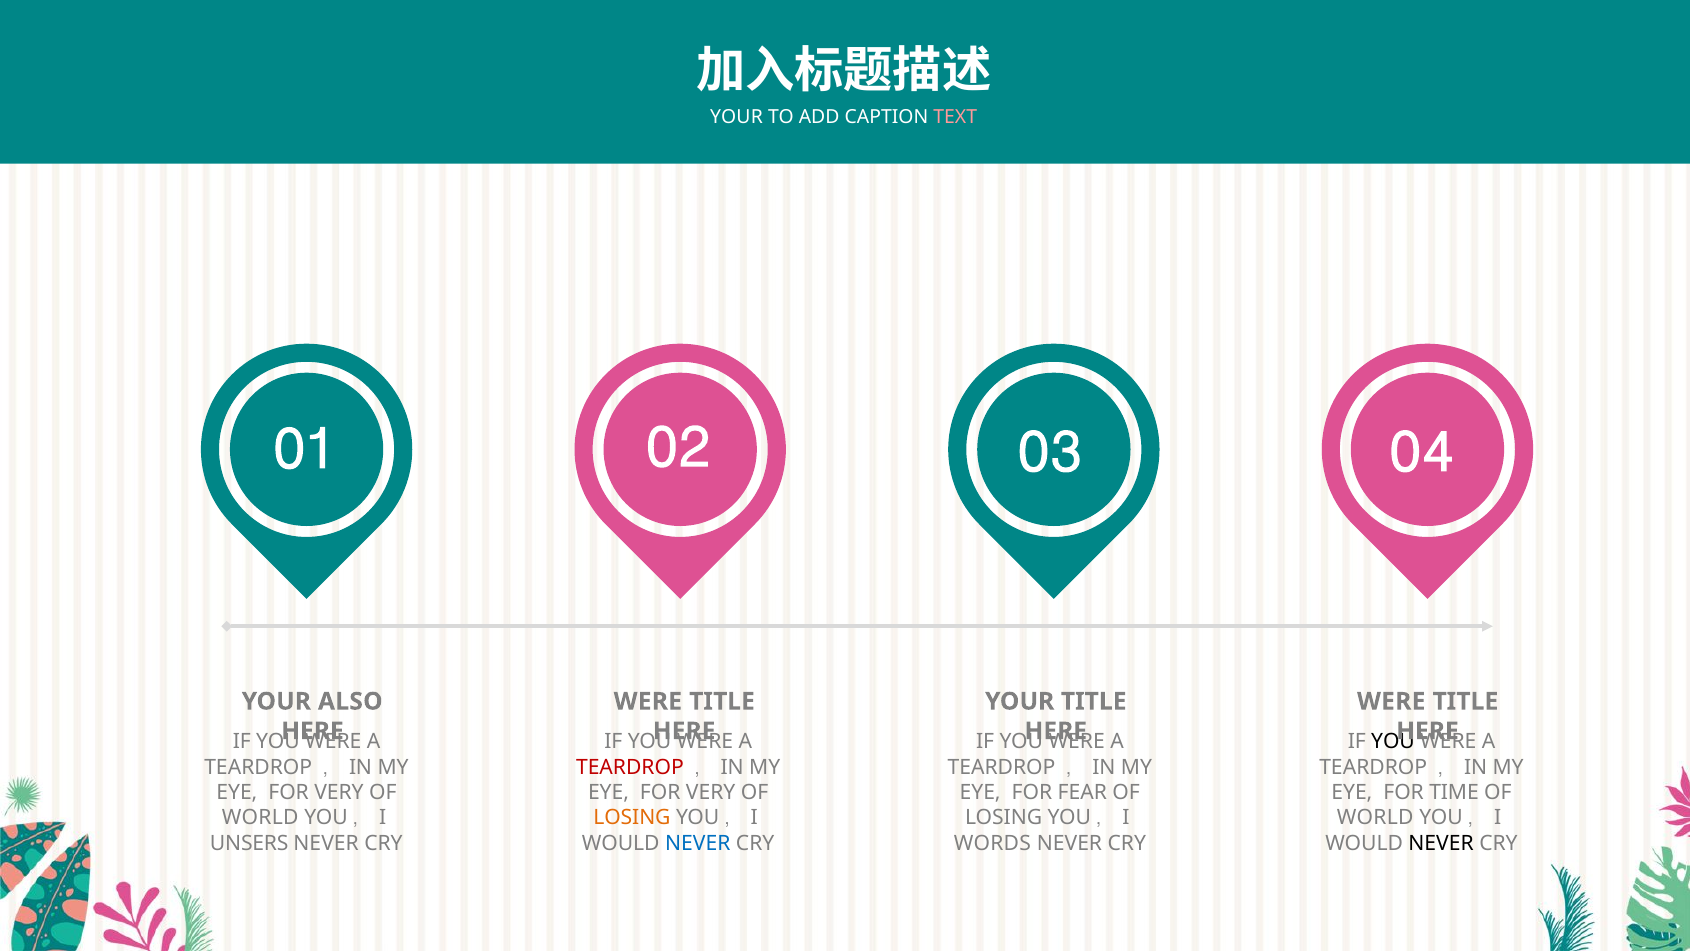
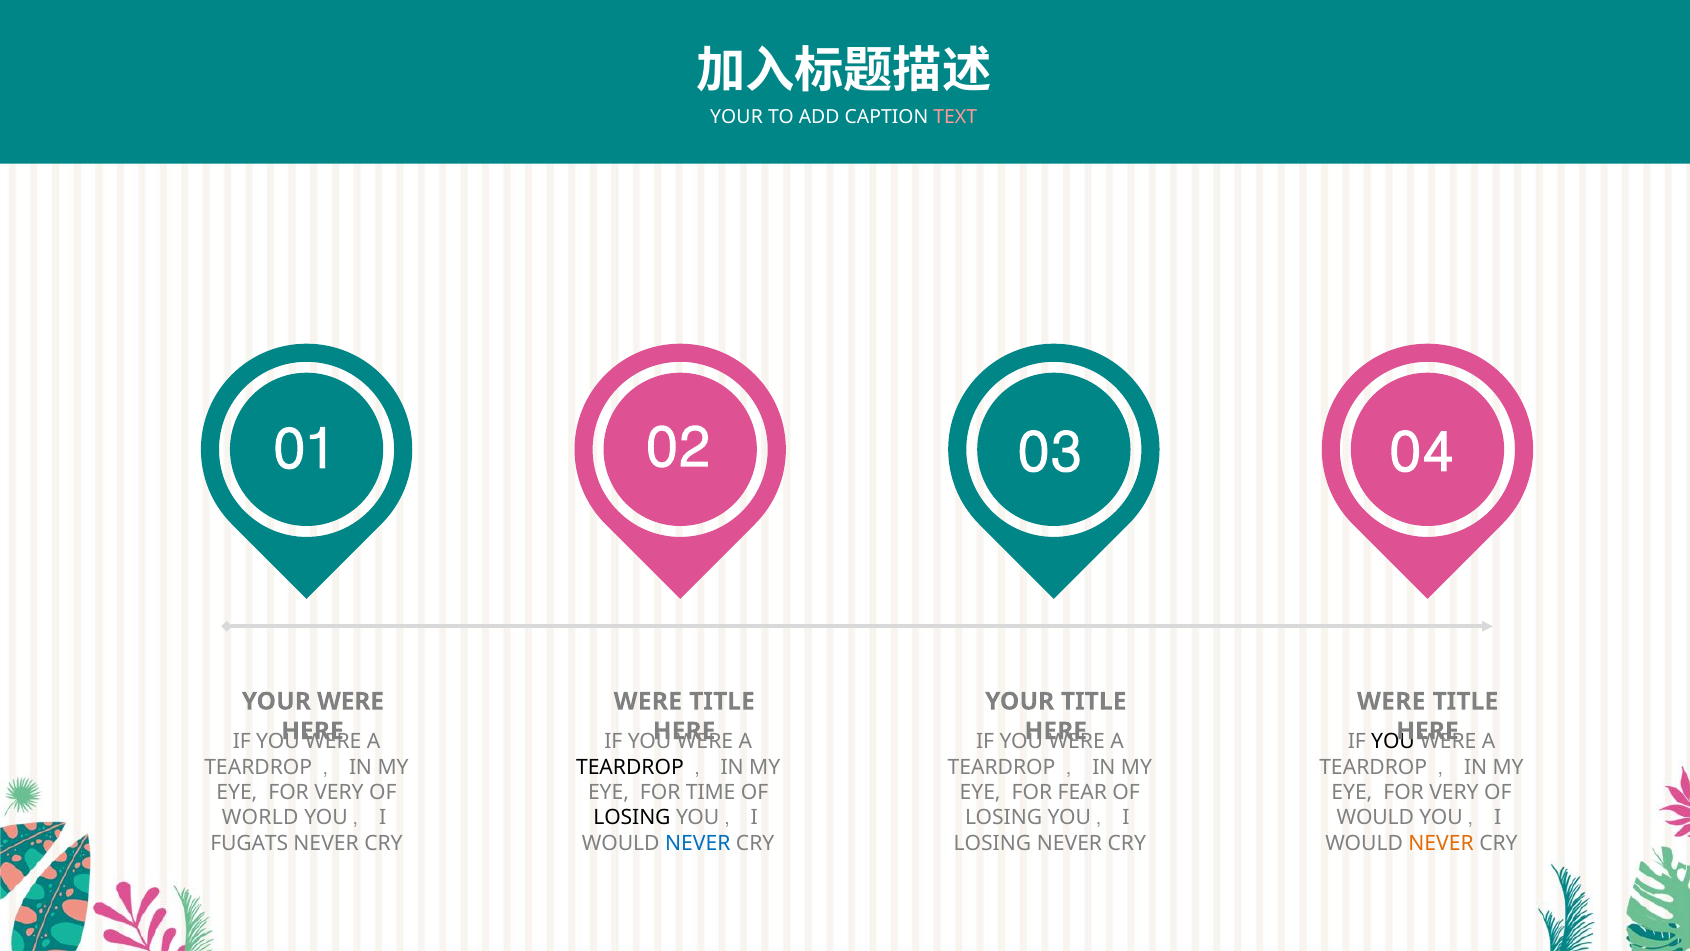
YOUR ALSO: ALSO -> WERE (351, 701)
TEARDROP colour: red -> black (630, 767)
VERY: VERY -> TIME (711, 792)
TIME: TIME -> VERY (1454, 792)
LOSING colour: orange -> black (632, 818)
WORLD: WORLD -> WOULD (1375, 818)
UNSERS: UNSERS -> FUGATS (249, 843)
WORDS: WORDS -> LOSING (992, 843)
NEVER colour: black -> orange (1441, 843)
